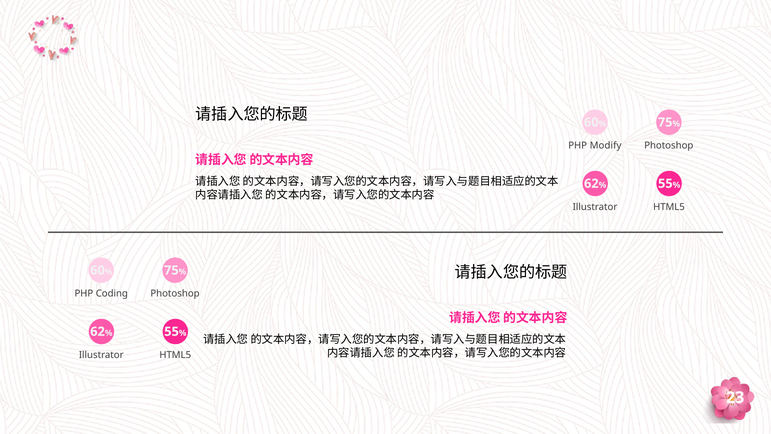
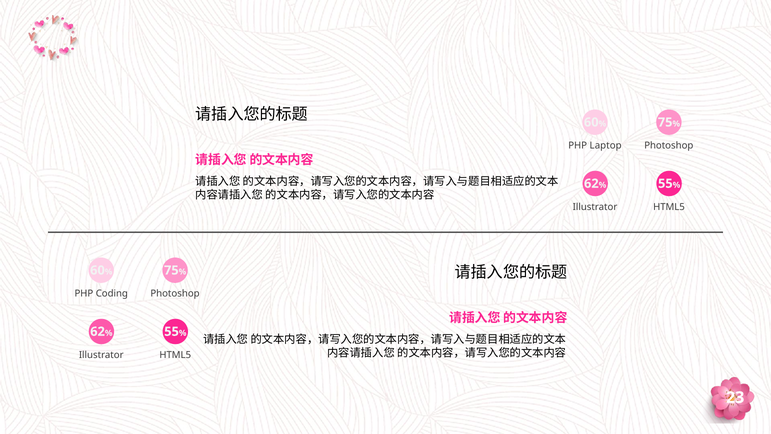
Modify: Modify -> Laptop (606, 146)
